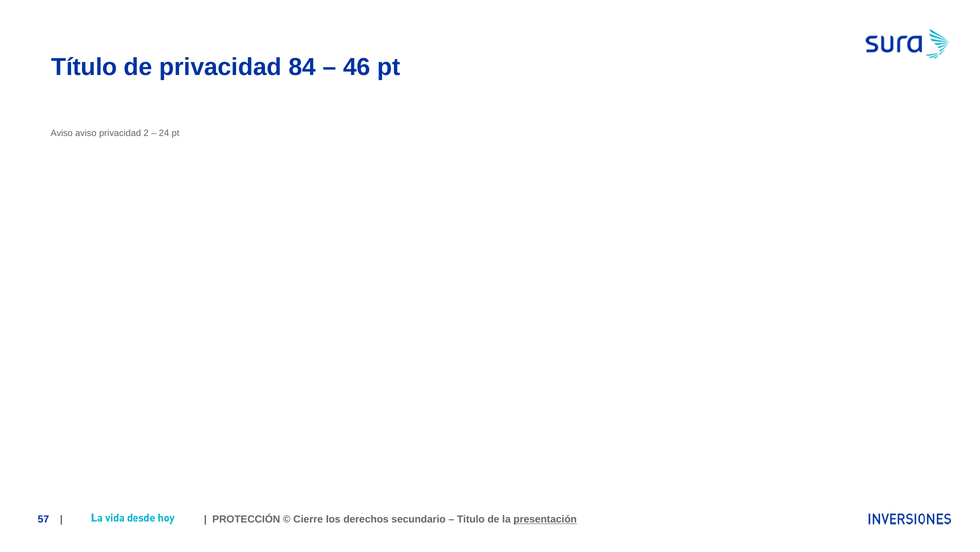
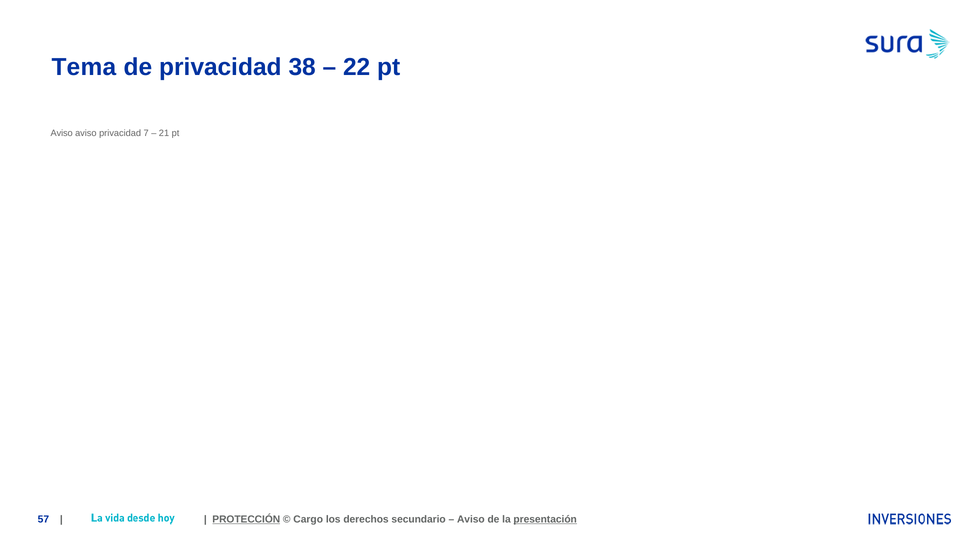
Título: Título -> Tema (84, 67)
84: 84 -> 38 (302, 67)
46: 46 -> 22 (357, 67)
2: 2 -> 7 (146, 133)
24: 24 -> 21 (164, 133)
PROTECCIÓN underline: none -> present (246, 519)
Cierre: Cierre -> Cargo (308, 519)
Titulo: Titulo -> Aviso (471, 519)
